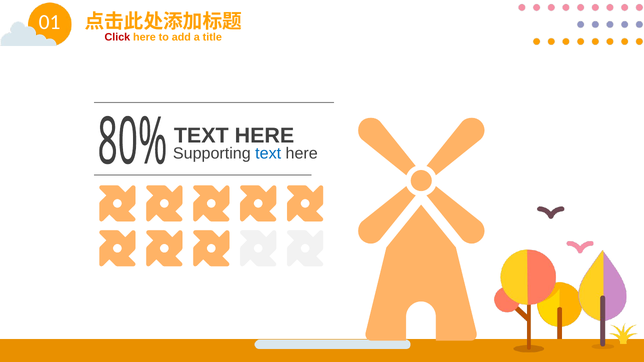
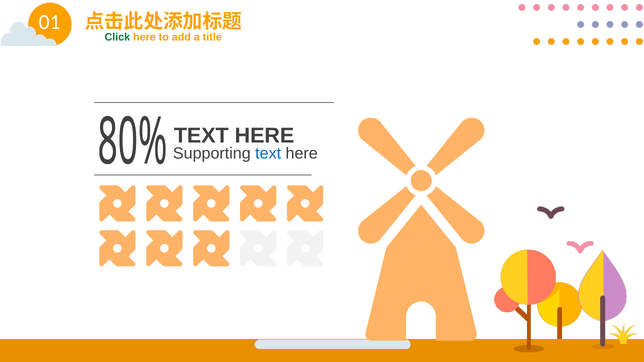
Click colour: red -> green (117, 37)
